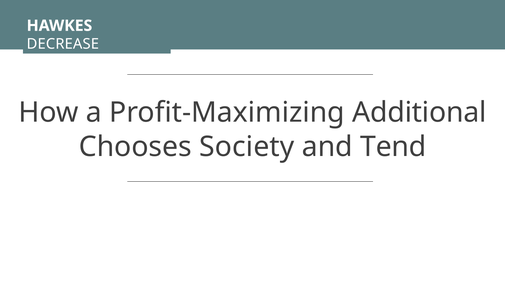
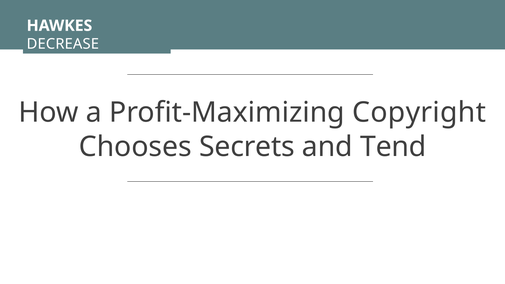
Additional: Additional -> Copyright (419, 113)
Society: Society -> Secrets (247, 147)
